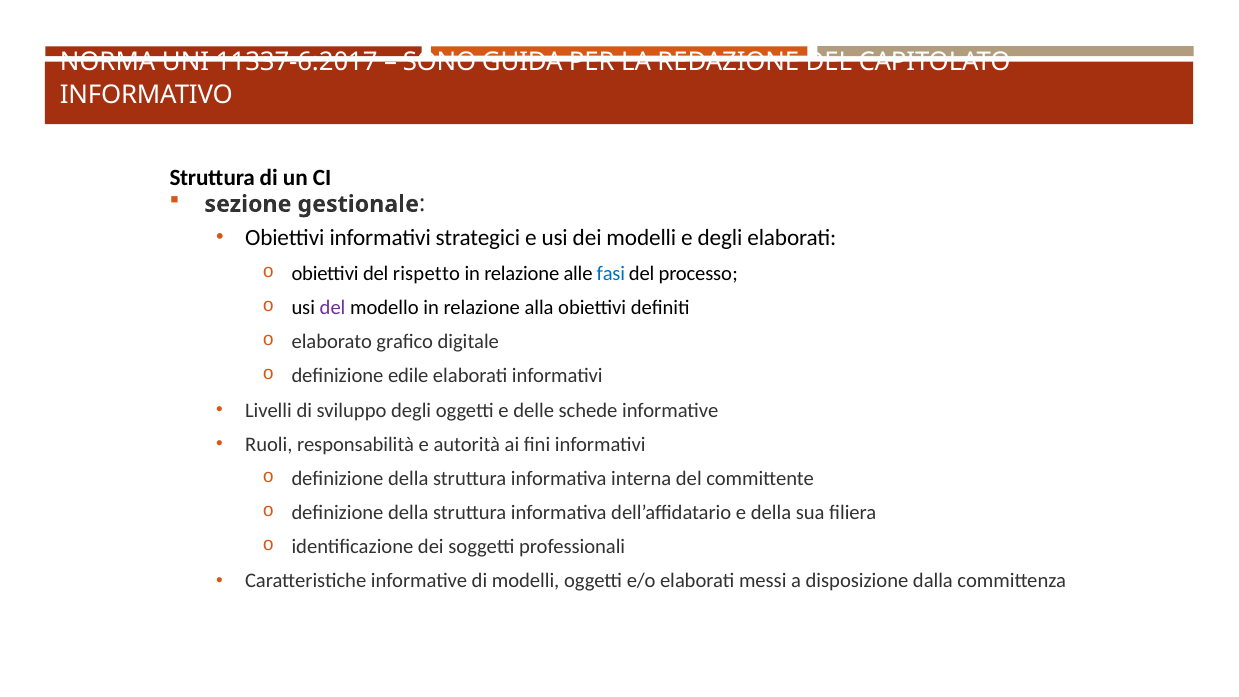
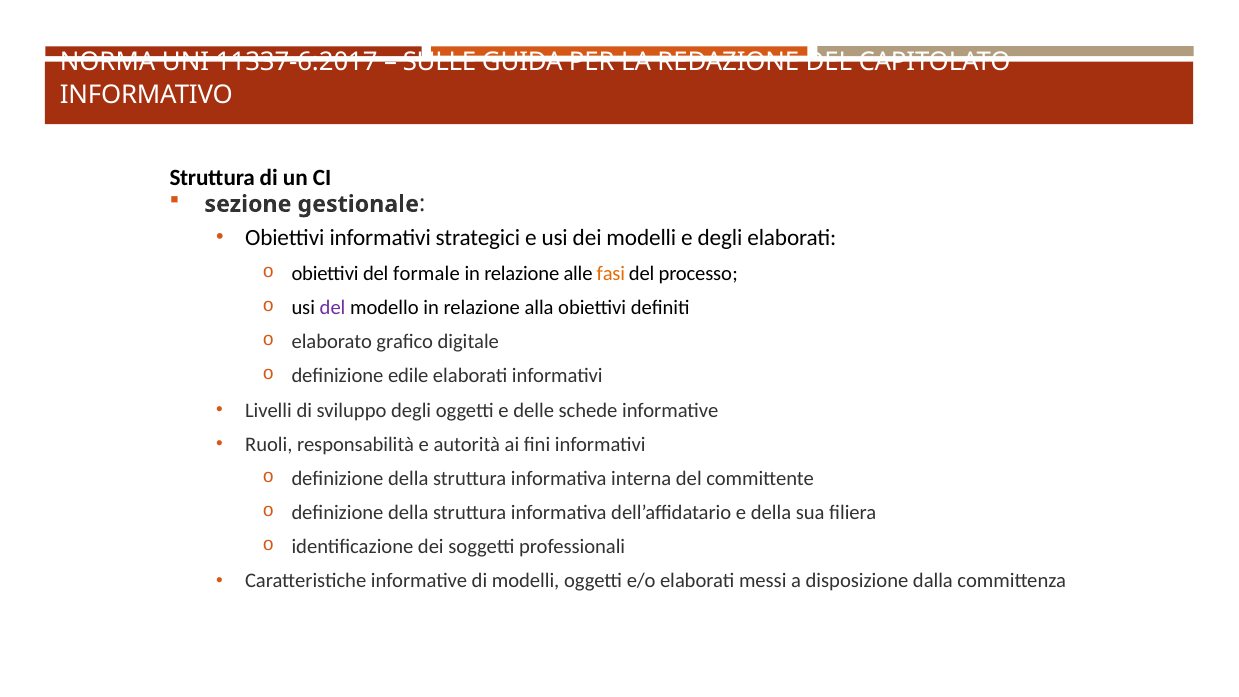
SONO: SONO -> SULLE (439, 62)
rispetto: rispetto -> formale (426, 274)
fasi colour: blue -> orange (611, 274)
